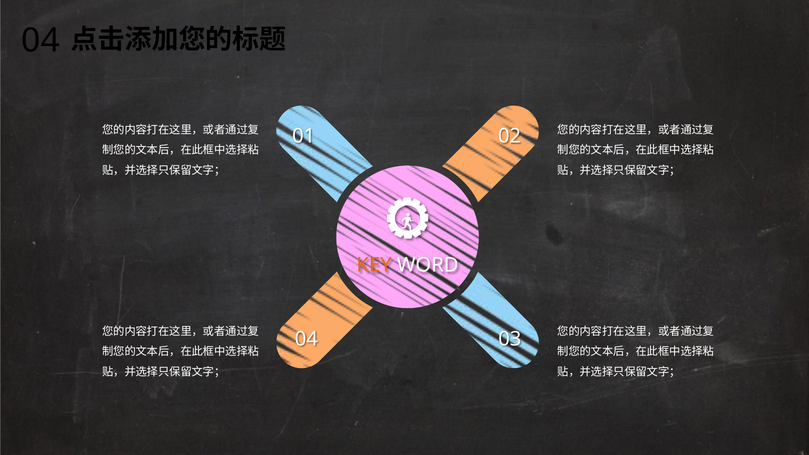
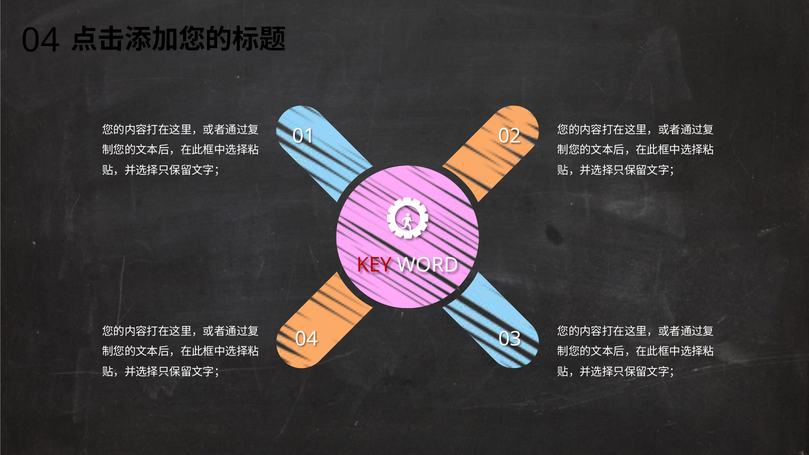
KEY colour: orange -> red (374, 265)
